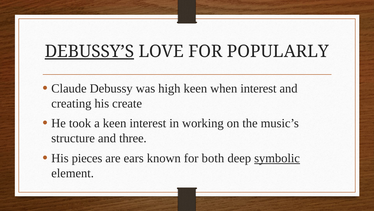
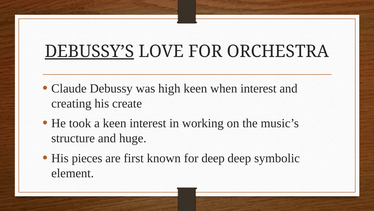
POPULARLY: POPULARLY -> ORCHESTRA (278, 51)
three: three -> huge (133, 138)
ears: ears -> first (134, 158)
for both: both -> deep (213, 158)
symbolic underline: present -> none (277, 158)
